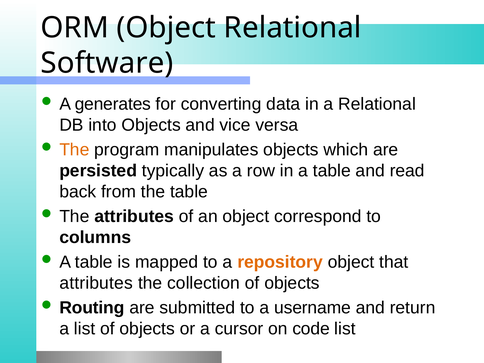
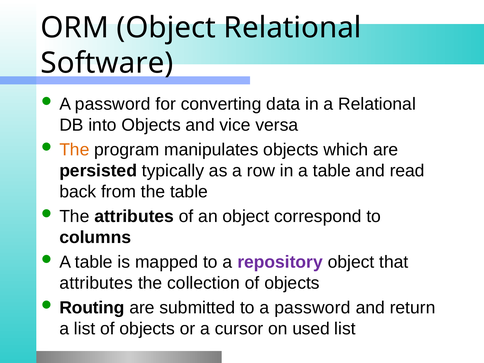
generates: generates -> password (113, 104)
repository colour: orange -> purple (280, 262)
to a username: username -> password (312, 308)
code: code -> used (311, 329)
